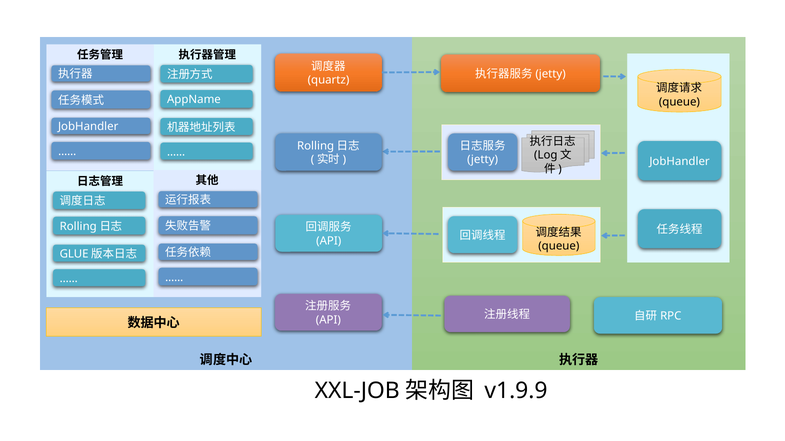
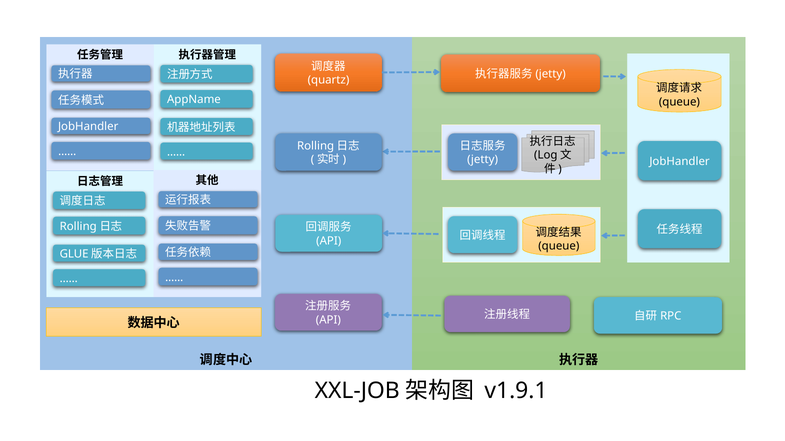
v1.9.9: v1.9.9 -> v1.9.1 (516, 391)
